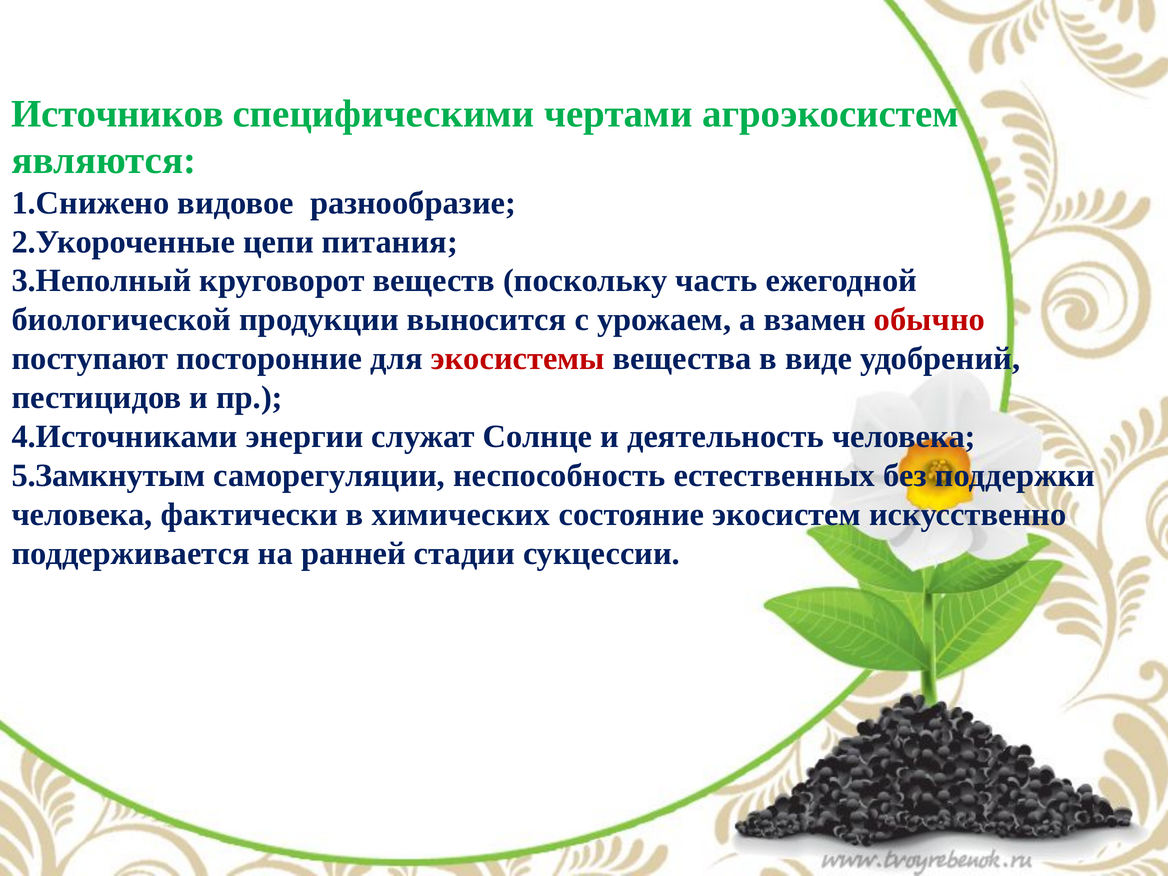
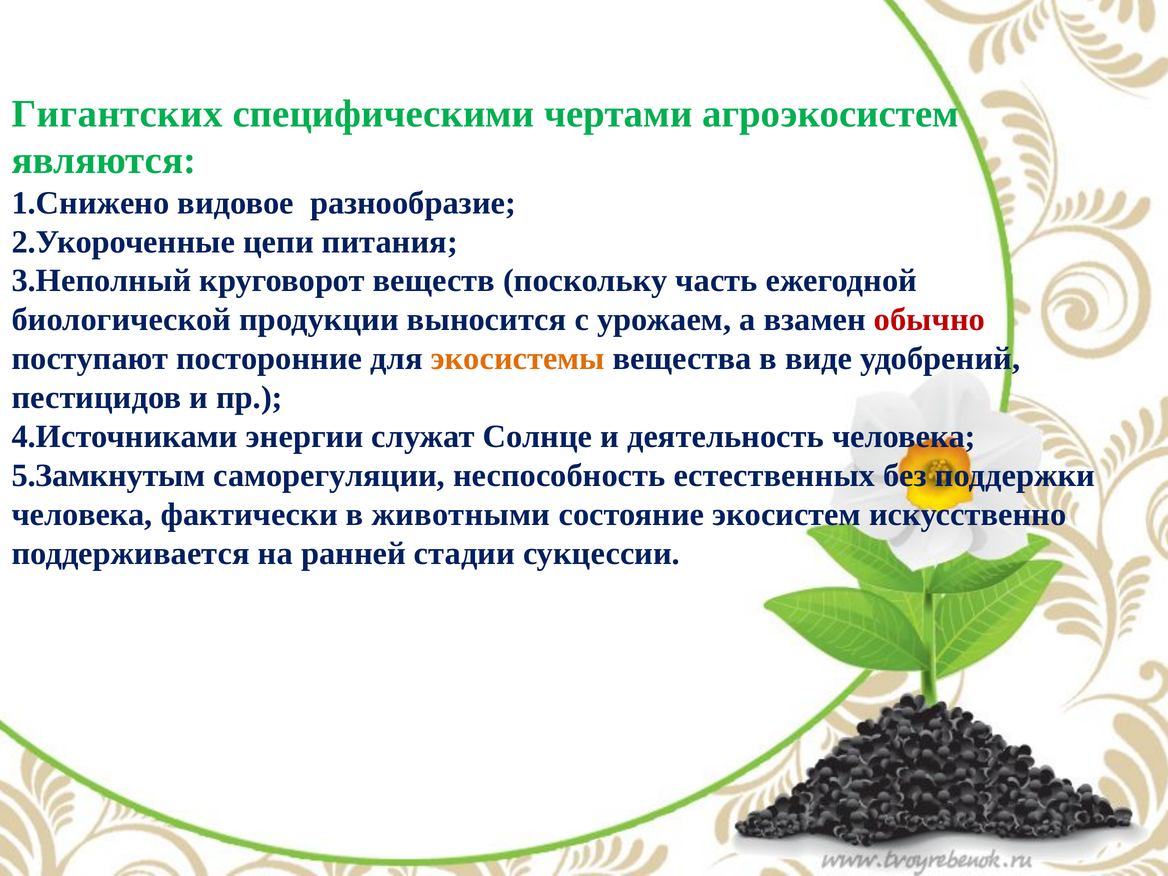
Источников: Источников -> Гигантских (117, 114)
экосистемы colour: red -> orange (518, 359)
химических: химических -> животными (461, 514)
